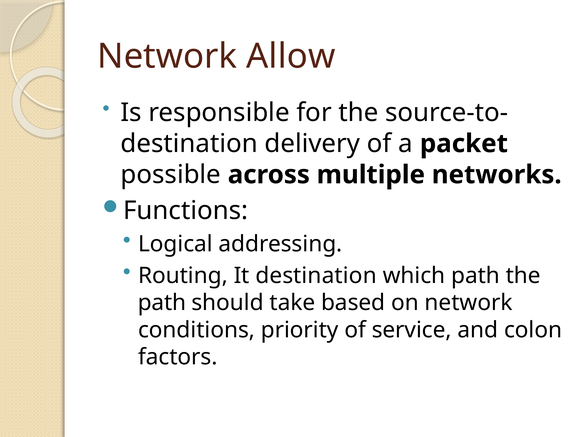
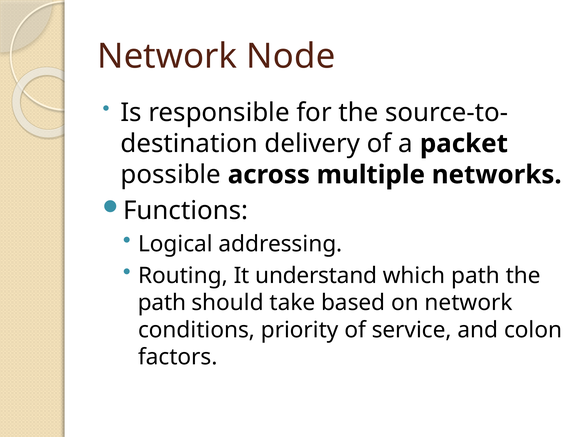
Allow: Allow -> Node (291, 56)
It destination: destination -> understand (316, 276)
